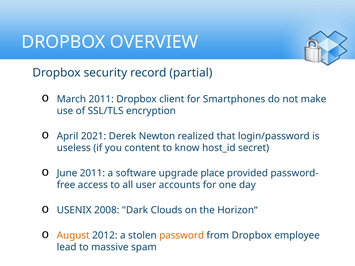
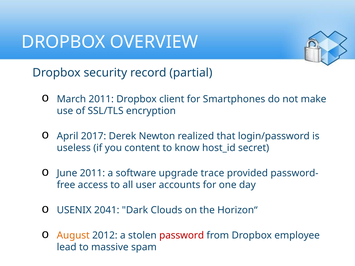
2021: 2021 -> 2017 (94, 136)
place: place -> trace (212, 173)
2008: 2008 -> 2041 (107, 210)
password colour: orange -> red (182, 236)
